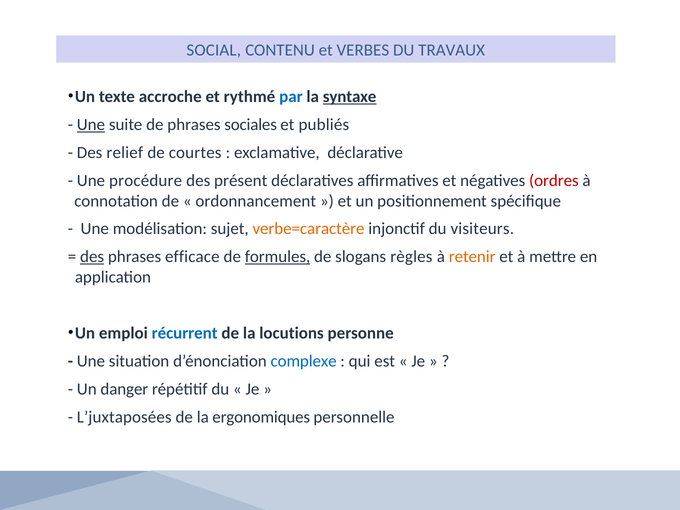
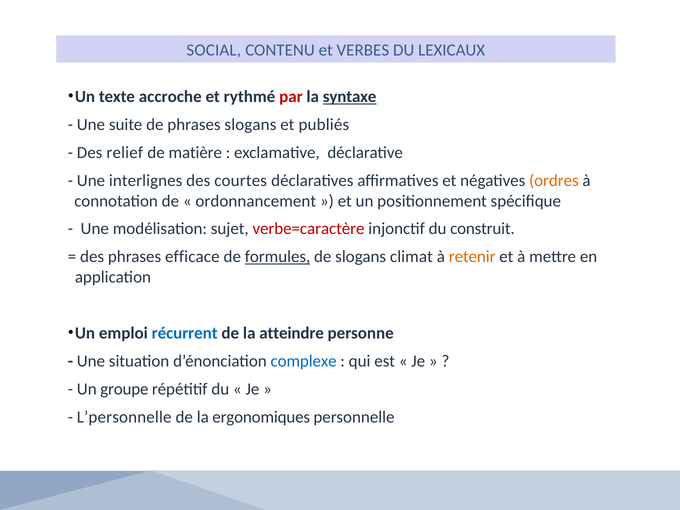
TRAVAUX: TRAVAUX -> LEXICAUX (452, 50)
par colour: blue -> red (291, 97)
Une underline: present -> none (91, 125)
phrases sociales: sociales -> slogans (250, 125)
courtes: courtes -> matière (195, 153)
procédure: procédure -> interlignes (146, 181)
présent: présent -> courtes (241, 181)
ordres colour: red -> orange (554, 181)
verbe=caractère colour: orange -> red (309, 229)
visiteurs: visiteurs -> construit (482, 229)
des underline: present -> none (92, 257)
règles: règles -> climat (411, 257)
locutions: locutions -> atteindre (292, 333)
danger: danger -> groupe (124, 389)
L’juxtaposées: L’juxtaposées -> L’personnelle (124, 417)
